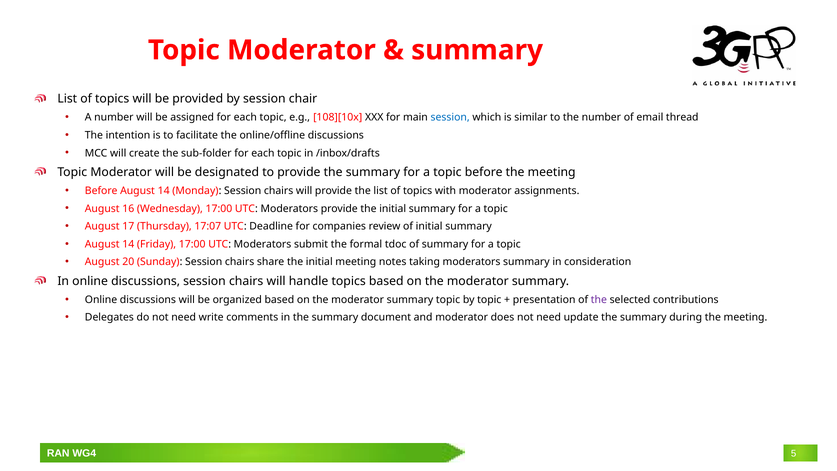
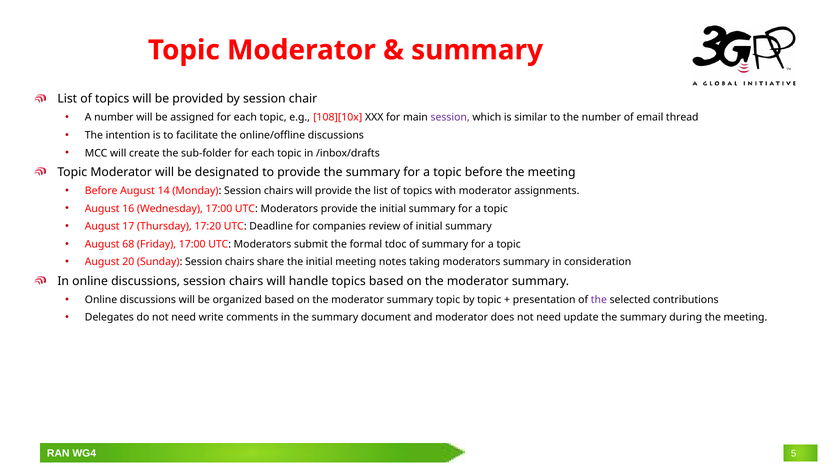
session colour: blue -> purple (450, 117)
17:07: 17:07 -> 17:20 (208, 226)
14: 14 -> 68 (128, 244)
